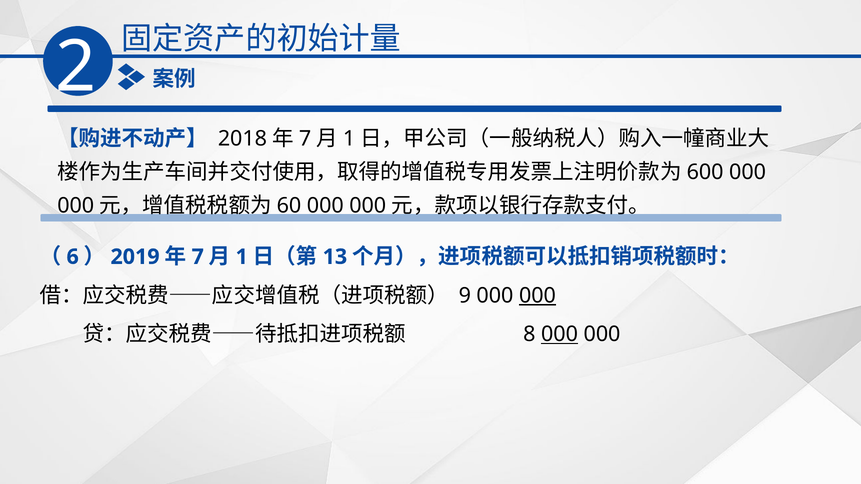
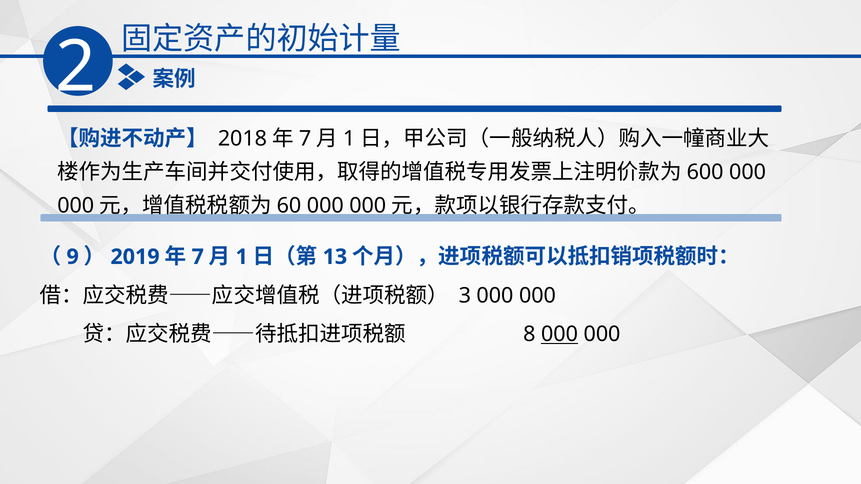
6: 6 -> 9 (73, 257)
9: 9 -> 3 (465, 296)
000 underline: present -> none (537, 296)
